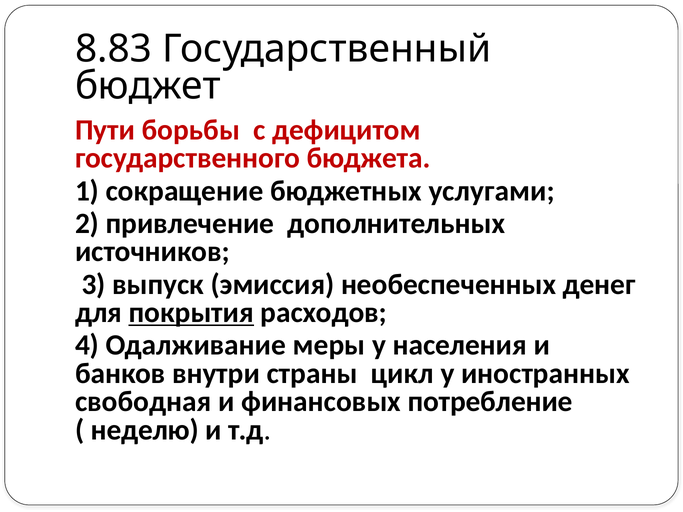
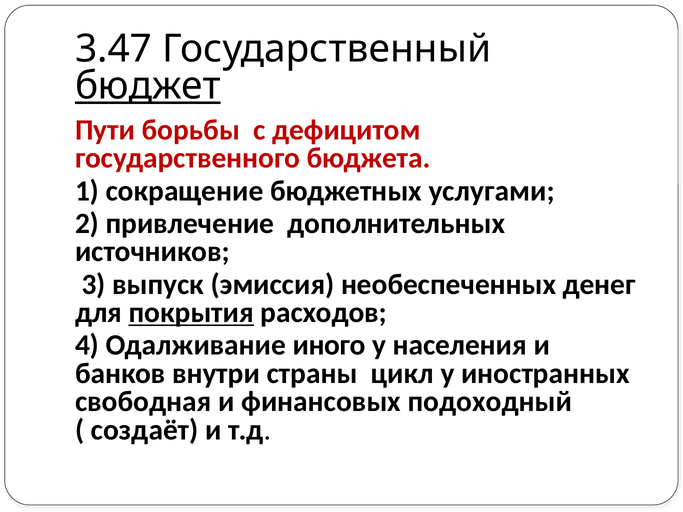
8.83: 8.83 -> 3.47 (114, 49)
бюджет underline: none -> present (148, 86)
меры: меры -> иного (329, 345)
потребление: потребление -> подоходный (490, 402)
неделю: неделю -> создаёт (145, 430)
